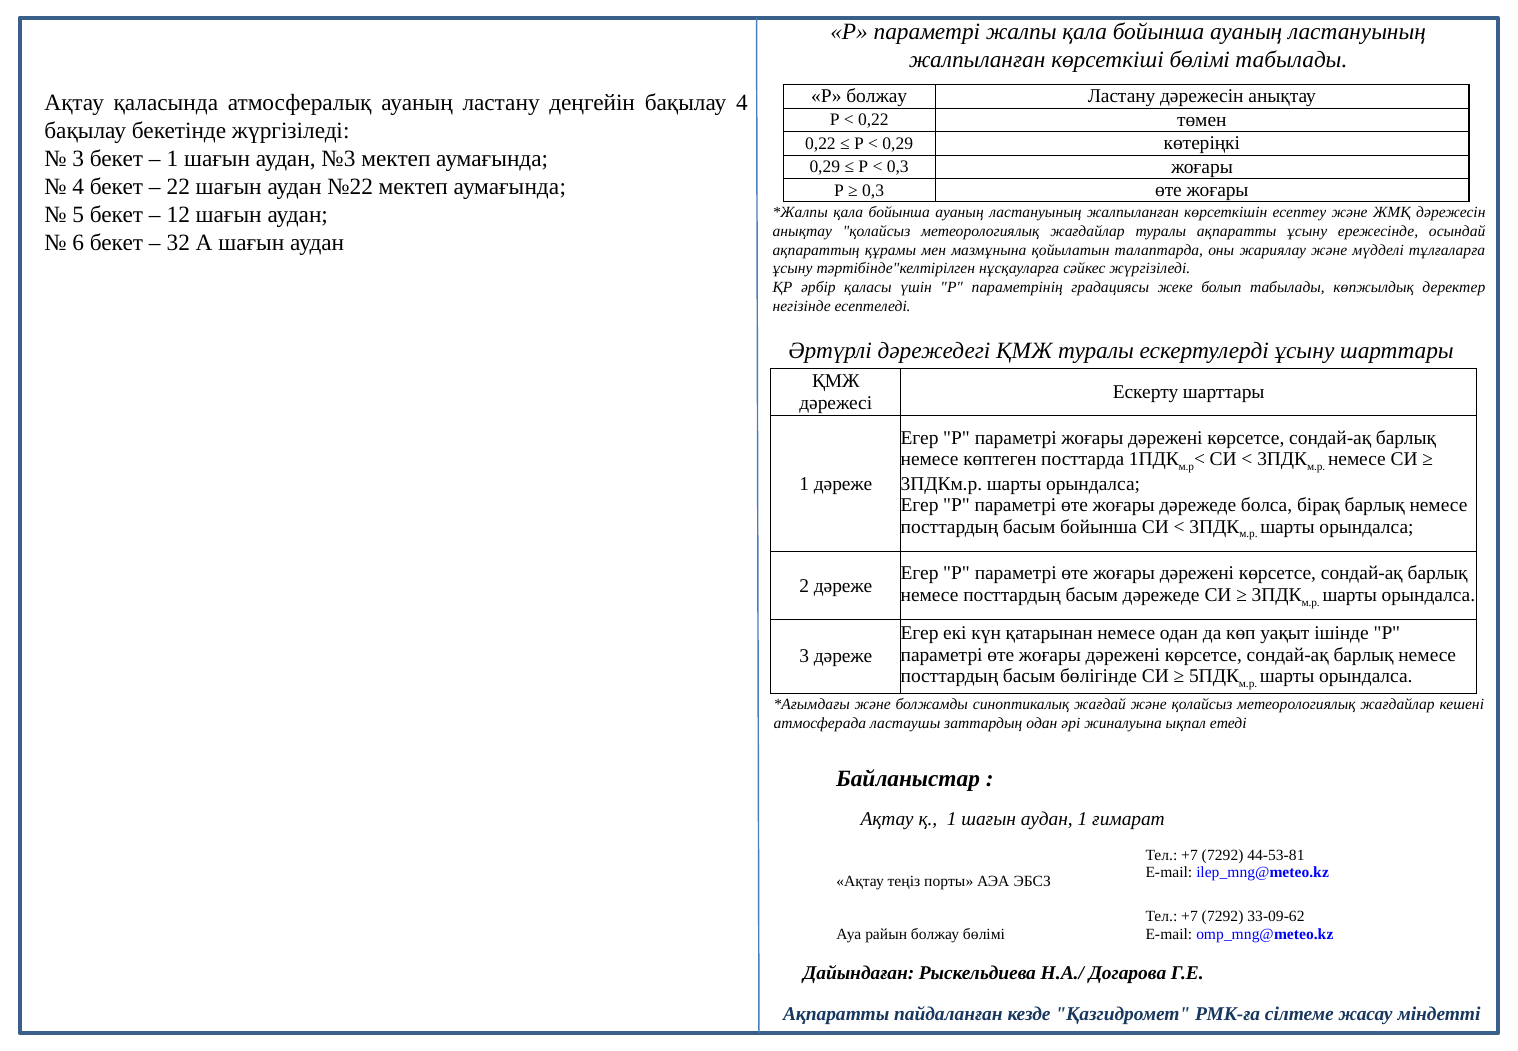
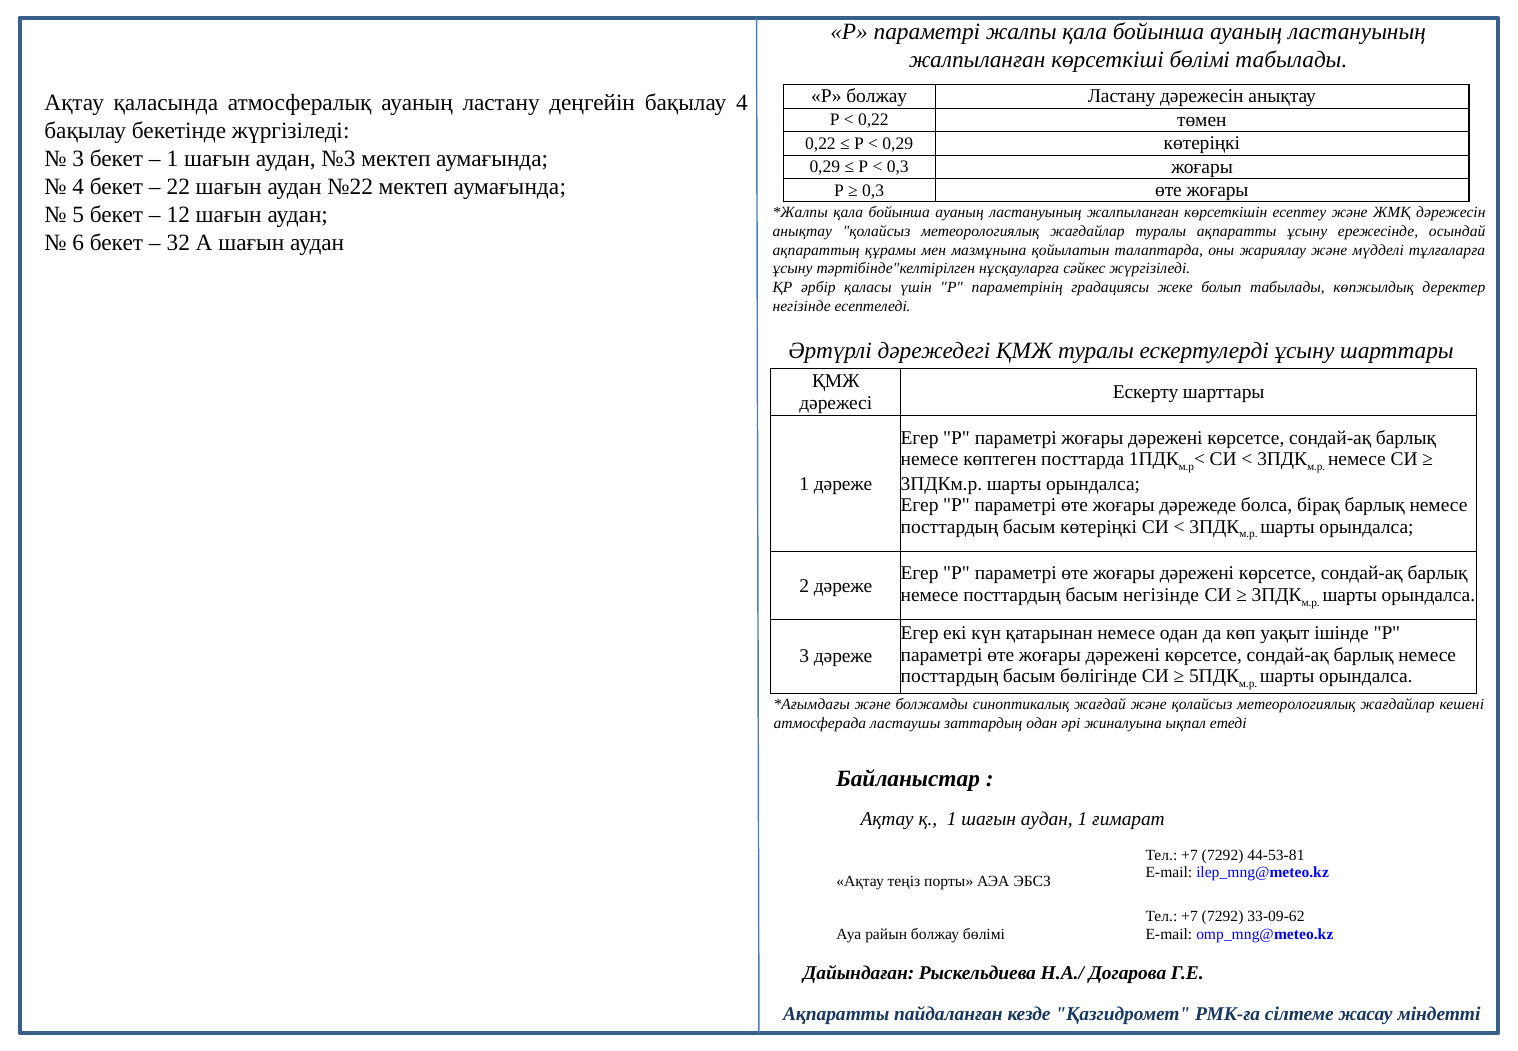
басым бойынша: бойынша -> көтеріңкі (1099, 527)
басым дәрежеде: дәрежеде -> негізінде (1161, 595)
